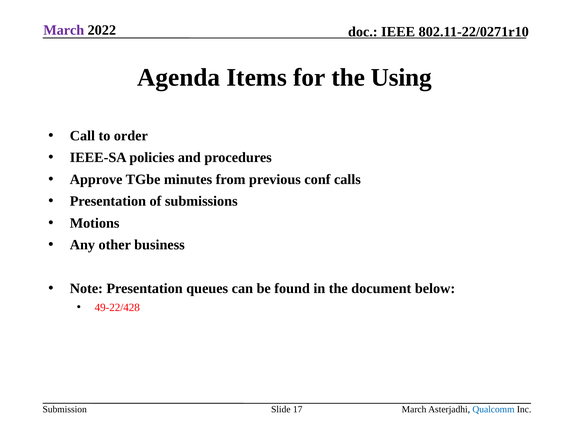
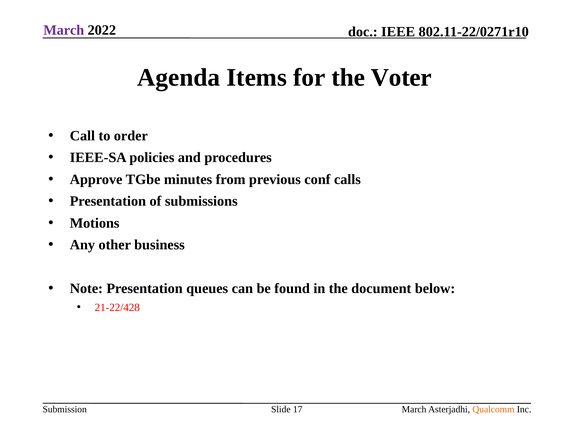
Using: Using -> Voter (401, 78)
49-22/428: 49-22/428 -> 21-22/428 (117, 307)
Qualcomm colour: blue -> orange (493, 409)
